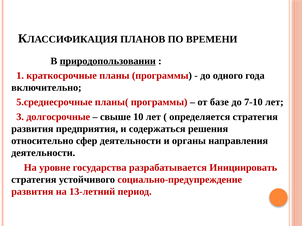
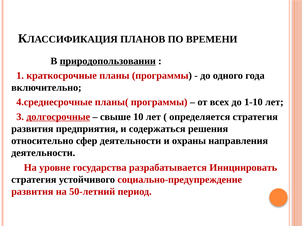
5.среднесрочные: 5.среднесрочные -> 4.среднесрочные (54, 102)
базе: базе -> всех (219, 102)
7-10: 7-10 -> 1-10 (253, 102)
долгосрочные underline: none -> present (58, 117)
органы: органы -> охраны (189, 141)
13-летний: 13-летний -> 50-летний (92, 192)
